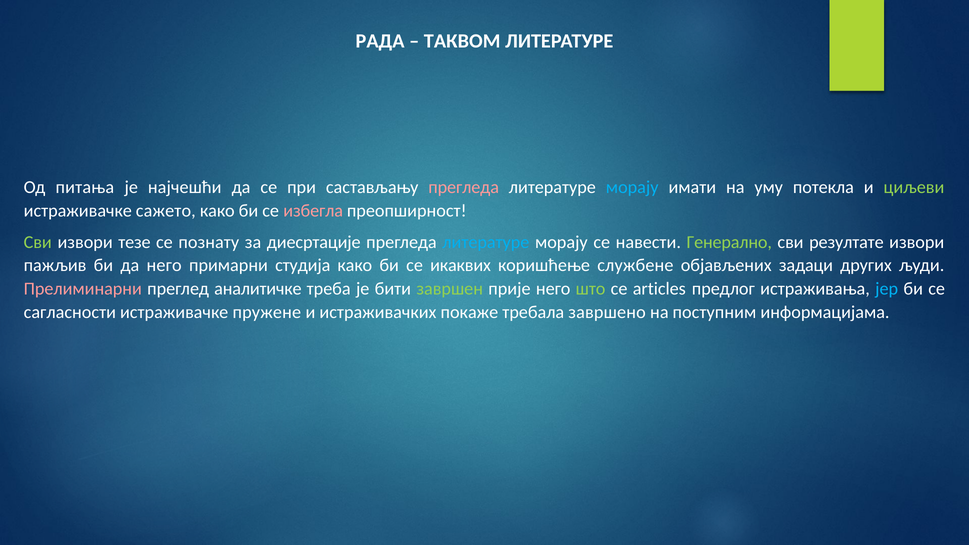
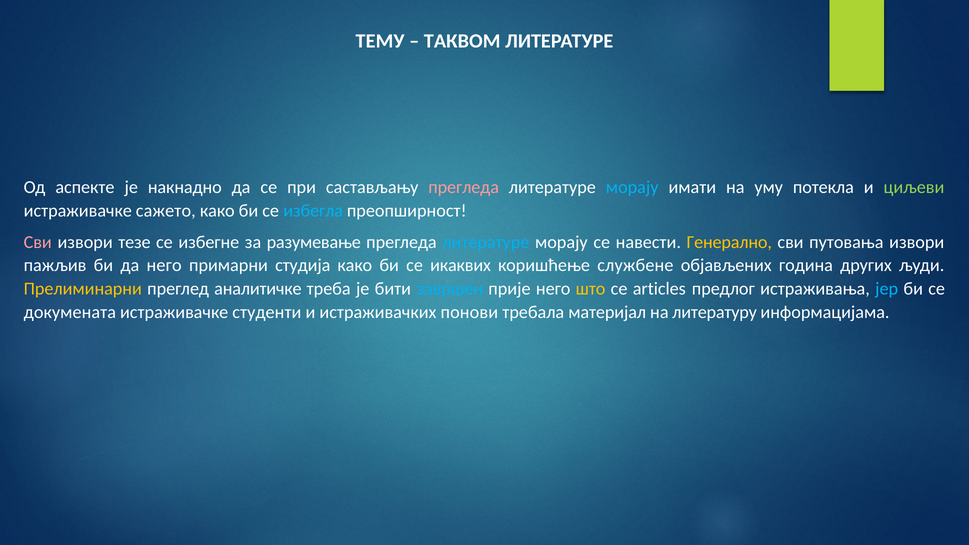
РАДА: РАДА -> ТЕМУ (380, 41)
питања: питања -> аспекте (85, 187)
најчешћи: најчешћи -> накнадно (185, 187)
избегла colour: pink -> light blue (313, 211)
Сви colour: light green -> pink (38, 242)
познату: познату -> избегне (209, 242)
диесртације: диесртације -> разумевање (314, 242)
Генерално colour: light green -> yellow (729, 242)
резултате: резултате -> путовања (846, 242)
задаци: задаци -> година (806, 266)
Прелиминарни colour: pink -> yellow (83, 289)
завршен colour: light green -> light blue (450, 289)
што colour: light green -> yellow (591, 289)
сагласности: сагласности -> докумената (70, 312)
пружене: пружене -> студенти (267, 312)
покаже: покаже -> понови (469, 312)
завршено: завршено -> материјал (607, 312)
поступним: поступним -> литературу (715, 312)
